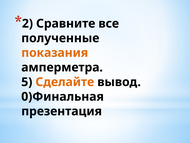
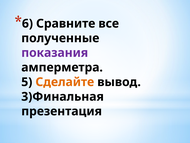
2: 2 -> 6 (27, 23)
показания colour: orange -> purple (55, 53)
0)Финальная: 0)Финальная -> 3)Финальная (63, 96)
